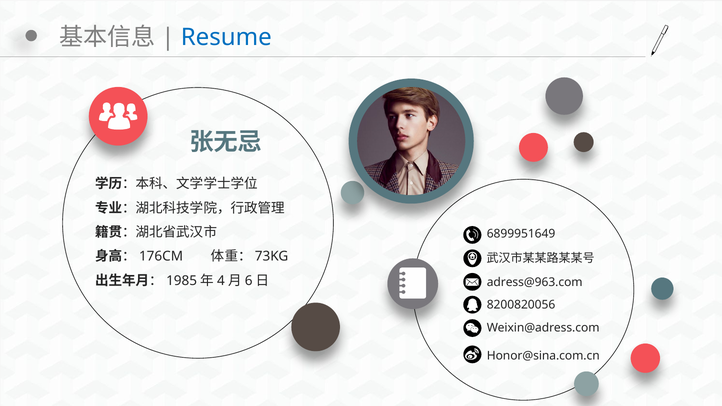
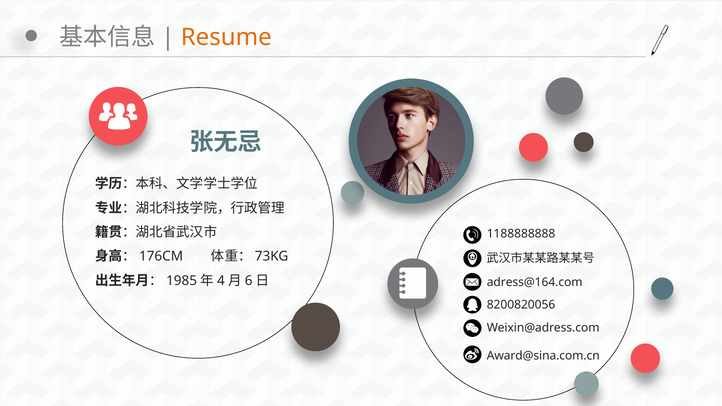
Resume colour: blue -> orange (226, 37)
6899951649: 6899951649 -> 1188888888 (521, 234)
adress@963.com: adress@963.com -> adress@164.com (535, 282)
Honor@sina.com.cn: Honor@sina.com.cn -> Award@sina.com.cn (543, 356)
